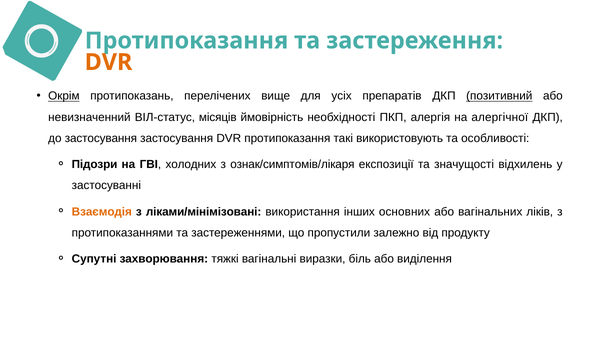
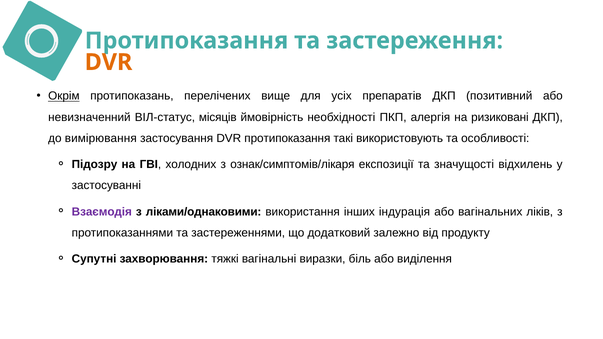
позитивний underline: present -> none (499, 96)
алергічної: алергічної -> ризиковані (500, 117)
до застосування: застосування -> вимірювання (101, 138)
Підозри: Підозри -> Підозру (95, 165)
Взаємодія colour: orange -> purple (102, 212)
ліками/мінімізовані: ліками/мінімізовані -> ліками/однаковими (204, 212)
основних: основних -> індурація (405, 212)
пропустили: пропустили -> додатковий (339, 233)
